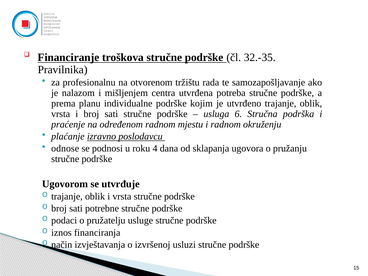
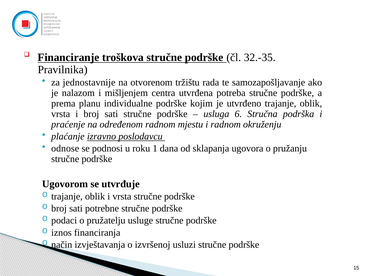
profesionalnu: profesionalnu -> jednostavnije (89, 82)
4: 4 -> 1 (155, 148)
